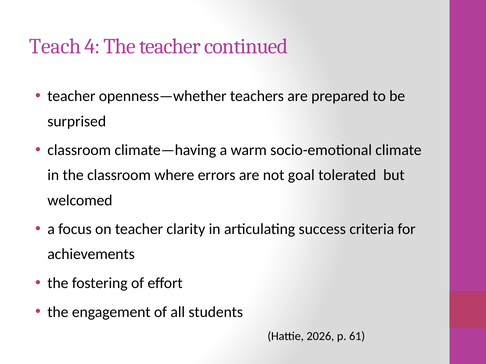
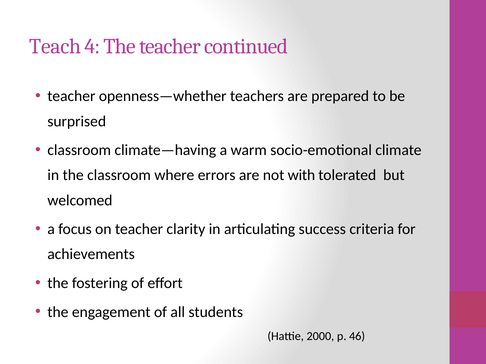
goal: goal -> with (301, 175)
2026: 2026 -> 2000 (320, 337)
61: 61 -> 46 (357, 337)
